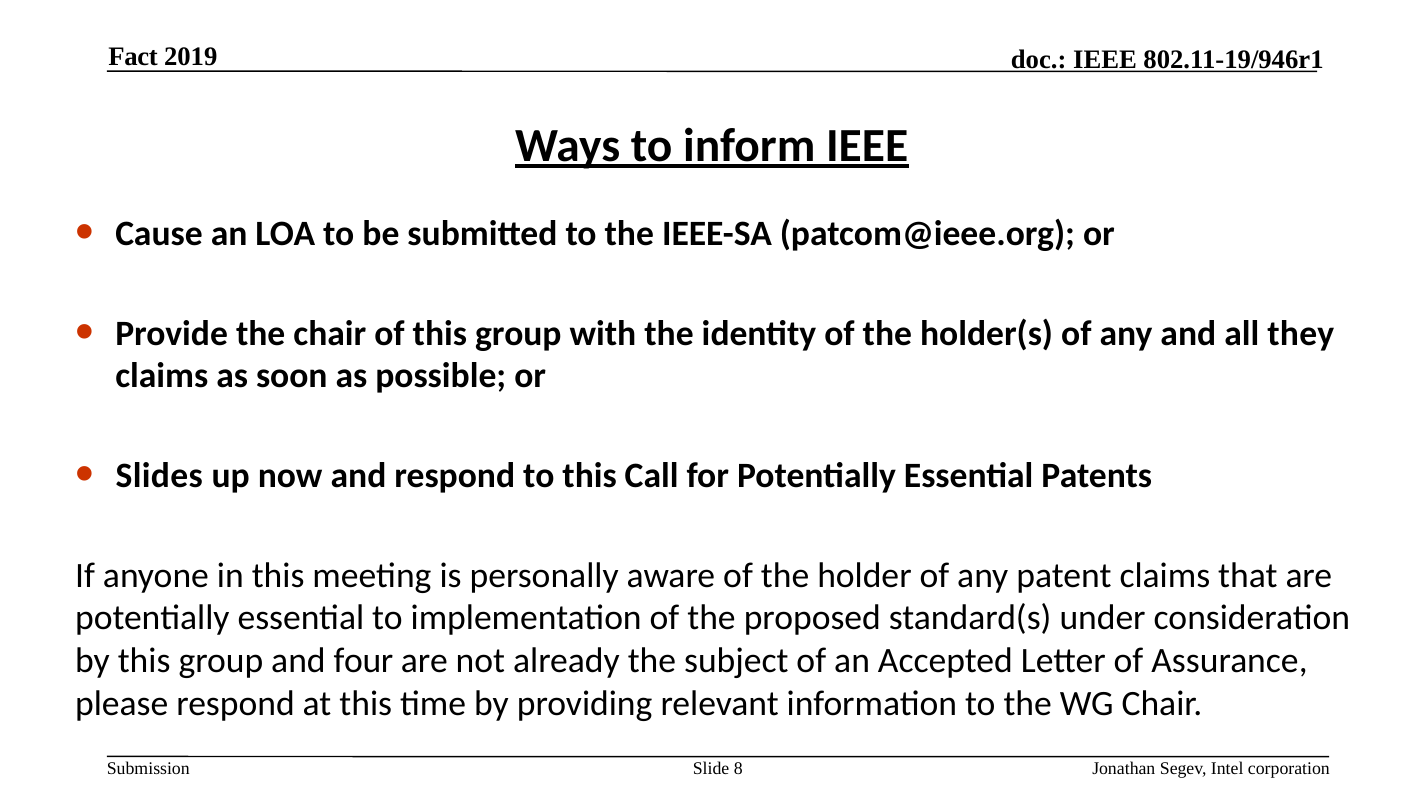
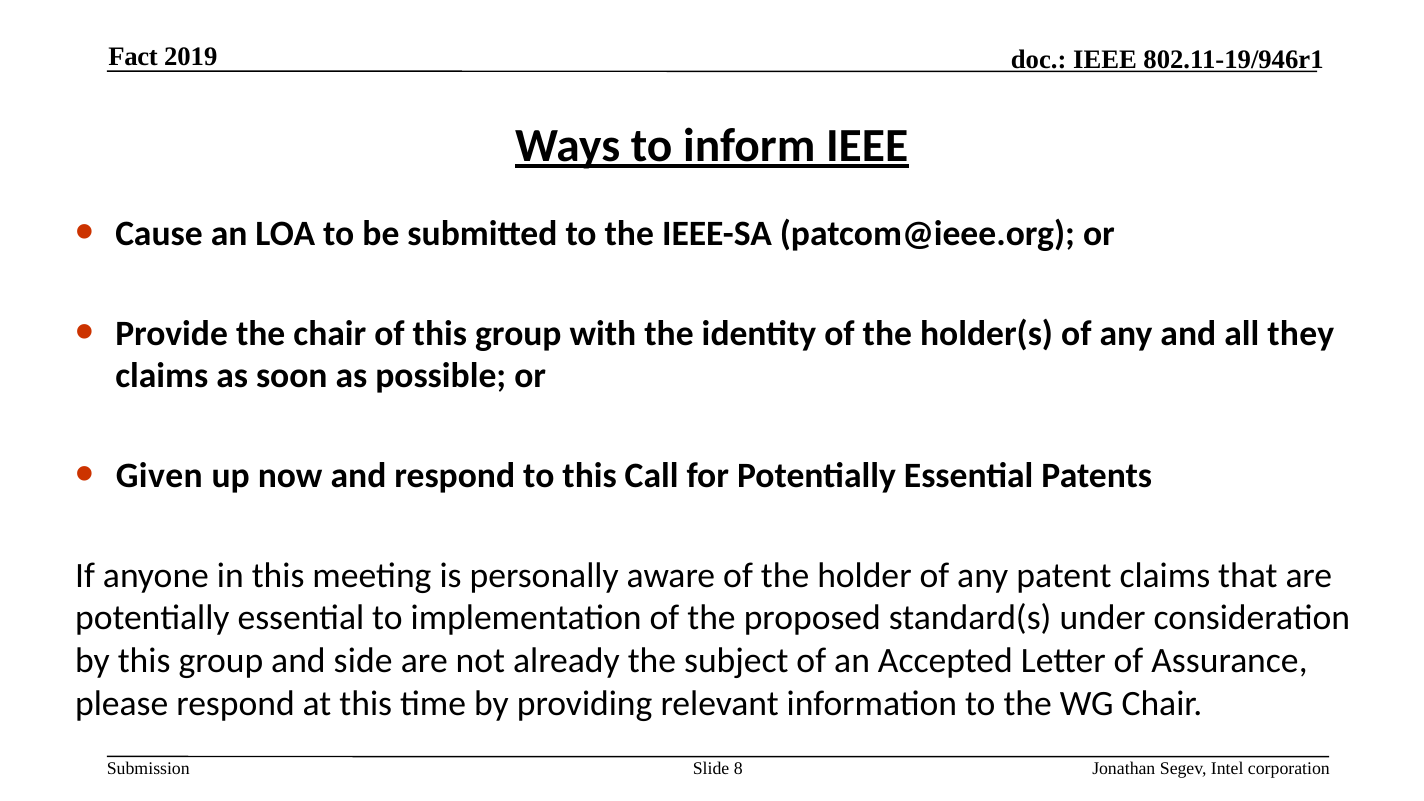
Slides: Slides -> Given (159, 476)
four: four -> side (363, 661)
